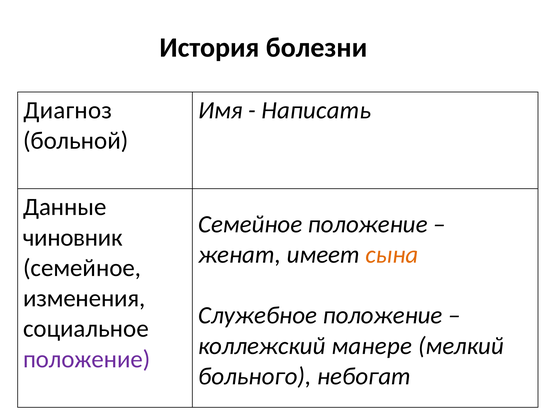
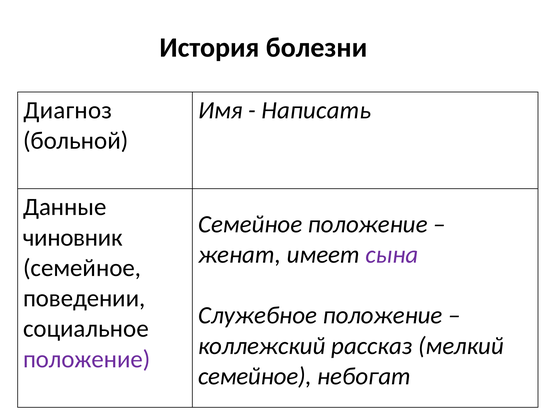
сына colour: orange -> purple (392, 255)
изменения: изменения -> поведении (84, 298)
манере: манере -> рассказ (372, 346)
больного: больного -> семейное (255, 376)
